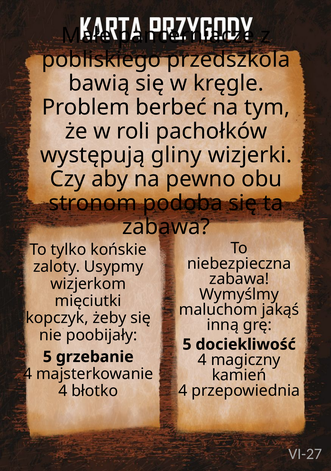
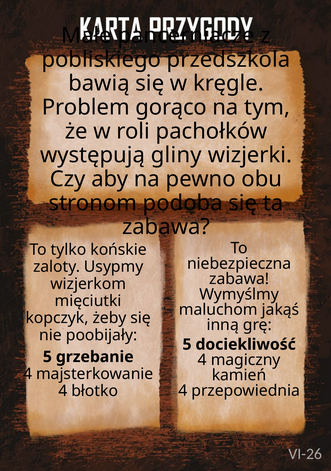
berbeć: berbeć -> gorąco (171, 107)
VI-27: VI-27 -> VI-26 (305, 453)
